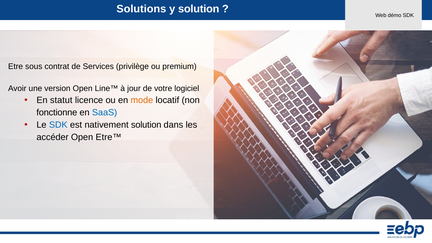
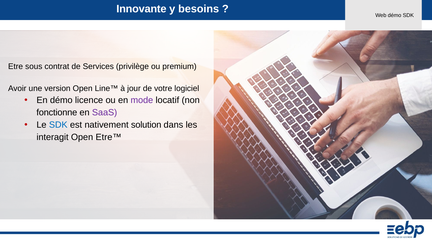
Solutions: Solutions -> Innovante (141, 9)
y solution: solution -> besoins (199, 9)
En statut: statut -> démo (61, 100)
mode colour: orange -> purple (142, 100)
SaaS colour: blue -> purple (105, 113)
accéder: accéder -> interagit (53, 137)
